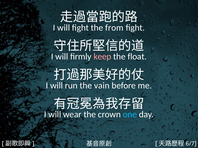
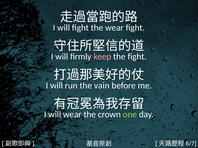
the from: from -> wear (114, 28)
the float: float -> fight (137, 57)
one colour: light blue -> light green (130, 115)
